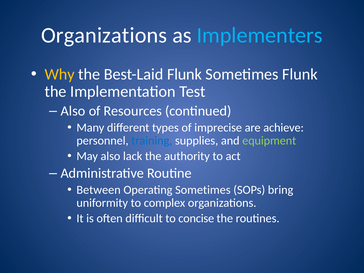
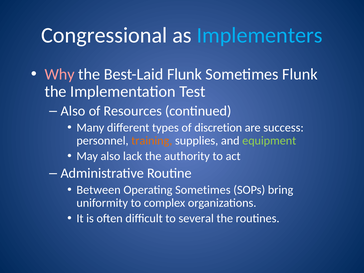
Organizations: Organizations -> Congressional (104, 35)
Why colour: yellow -> pink (60, 74)
imprecise: imprecise -> discretion (218, 128)
achieve: achieve -> success (284, 128)
training colour: blue -> orange (152, 141)
concise: concise -> several (196, 218)
